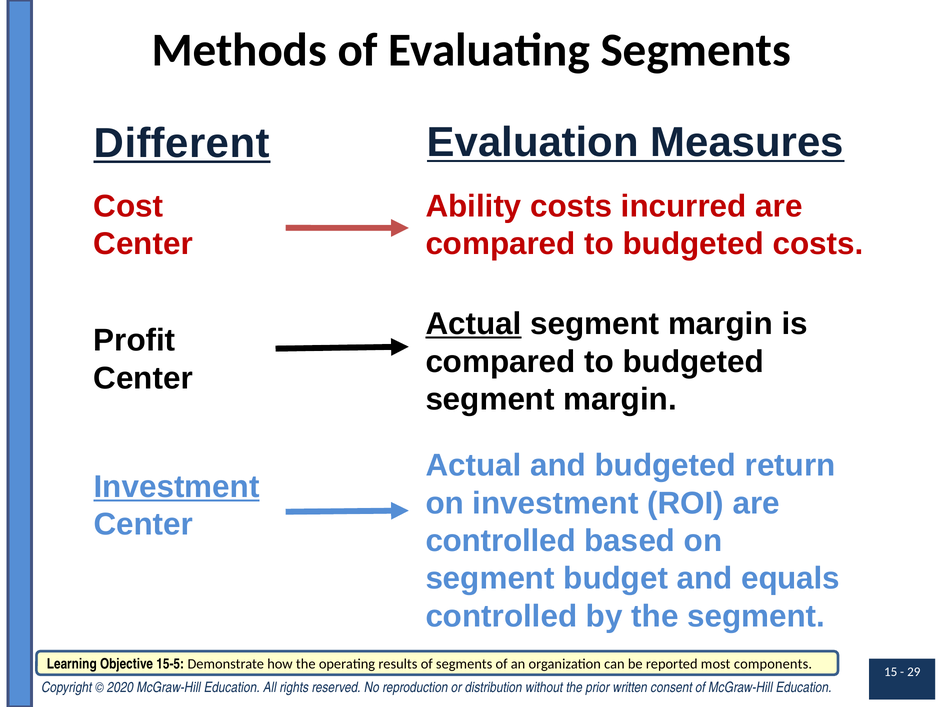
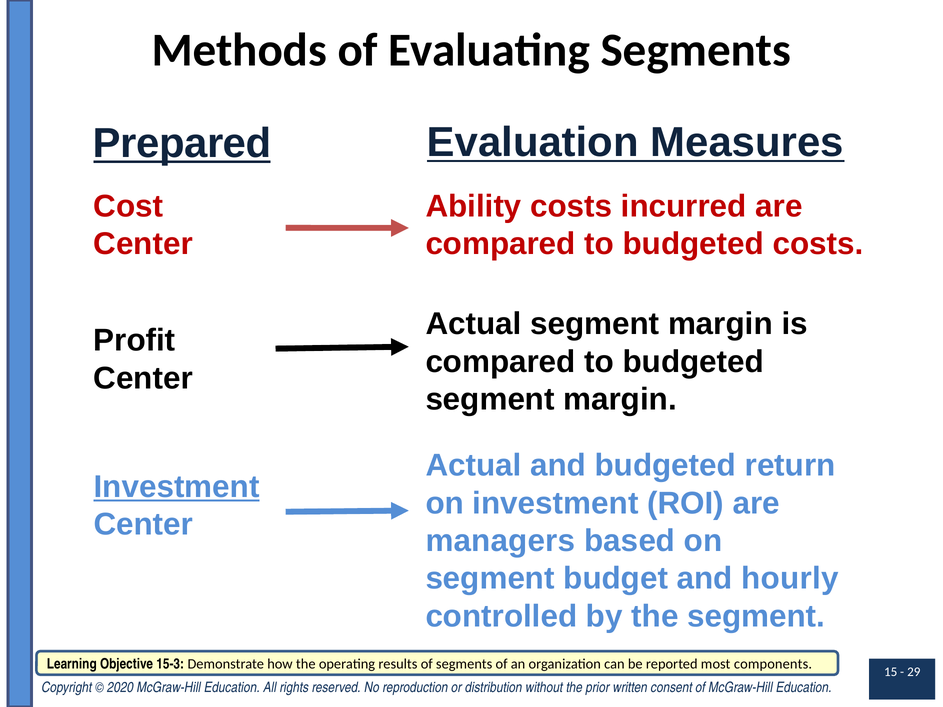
Different: Different -> Prepared (182, 143)
Actual underline: present -> none (473, 324)
controlled: controlled -> managers (500, 541)
equals: equals -> hourly (790, 579)
15-5: 15-5 -> 15-3 (170, 664)
